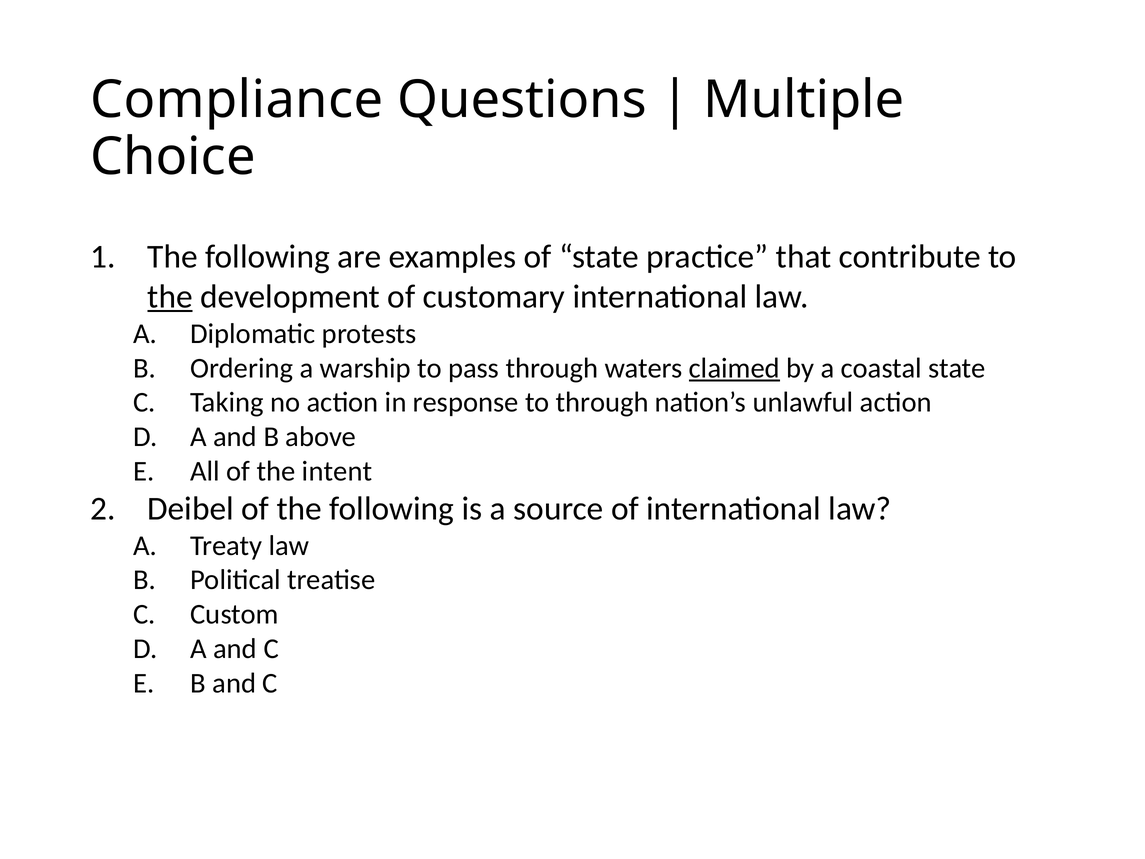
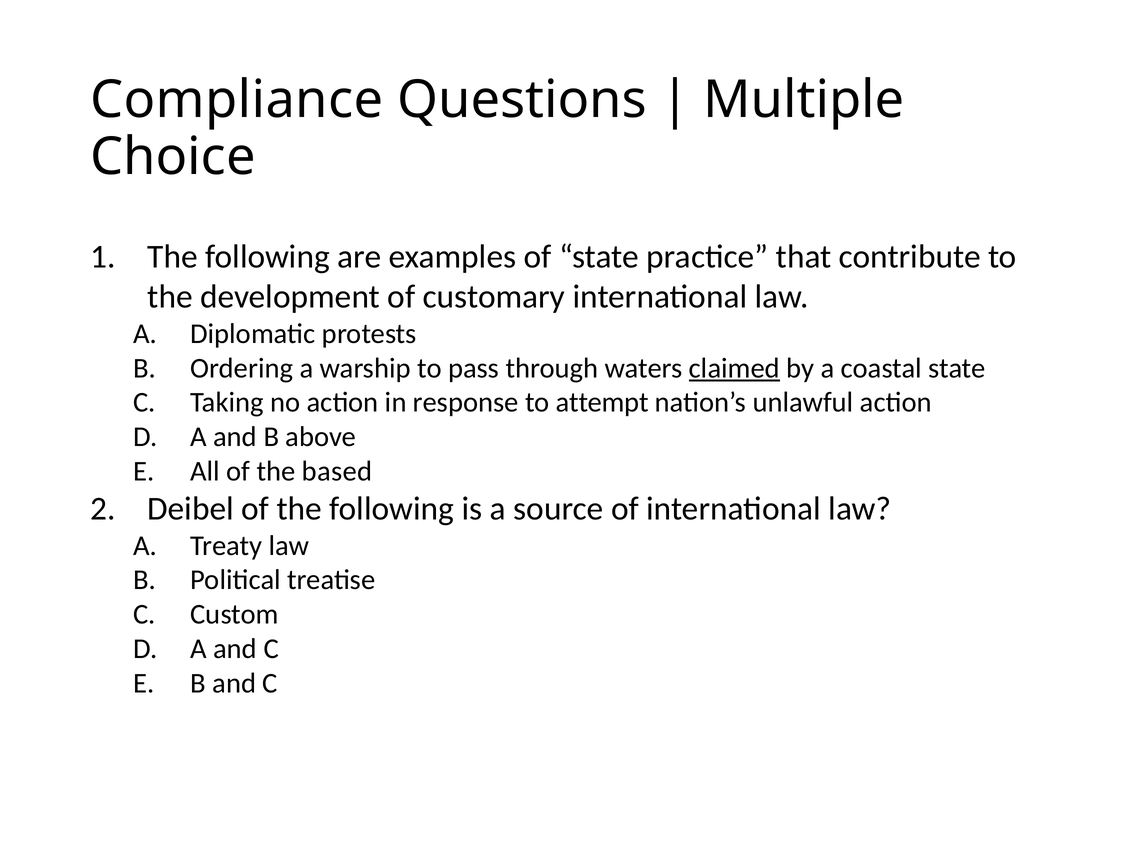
the underline: present -> none (170, 297)
to through: through -> attempt (602, 402)
intent: intent -> based (337, 471)
